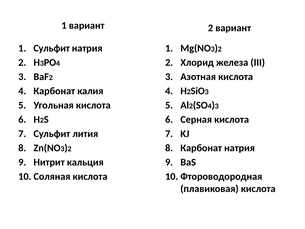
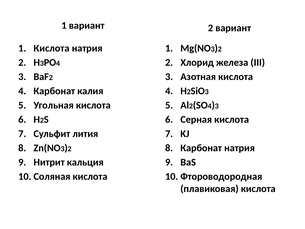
1 Сульфит: Сульфит -> Кислота (51, 48)
